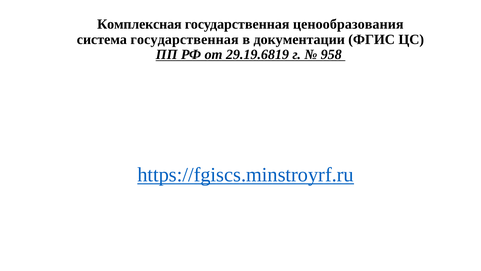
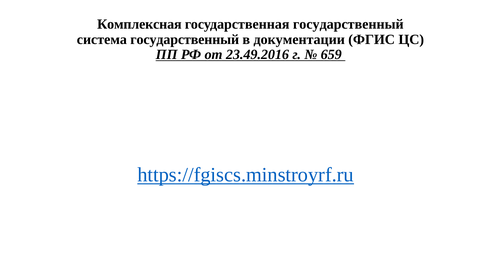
государственная ценообразования: ценообразования -> государственный (348, 24)
система государственная: государственная -> государственный (185, 39)
29.19.6819: 29.19.6819 -> 23.49.2016 (257, 54)
958: 958 -> 659 (331, 54)
